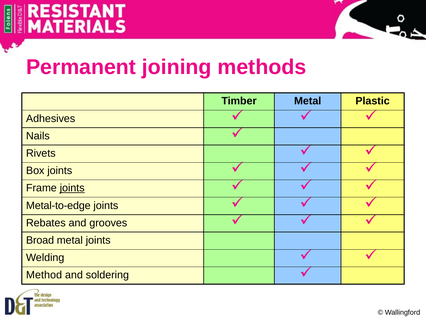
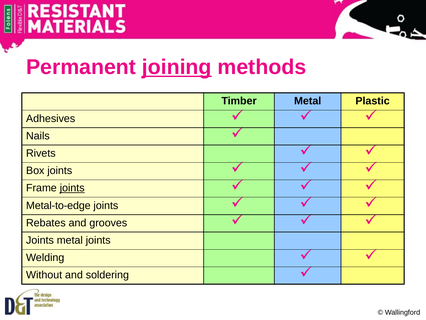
joining underline: none -> present (177, 67)
Broad: Broad -> Joints (40, 240)
Method: Method -> Without (44, 275)
